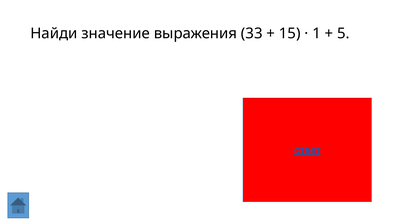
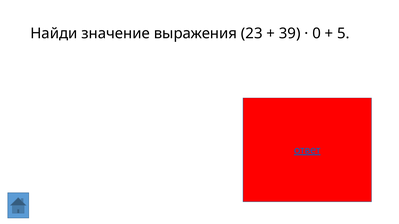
33: 33 -> 23 (252, 34)
15: 15 -> 39 (290, 34)
1: 1 -> 0 (317, 34)
